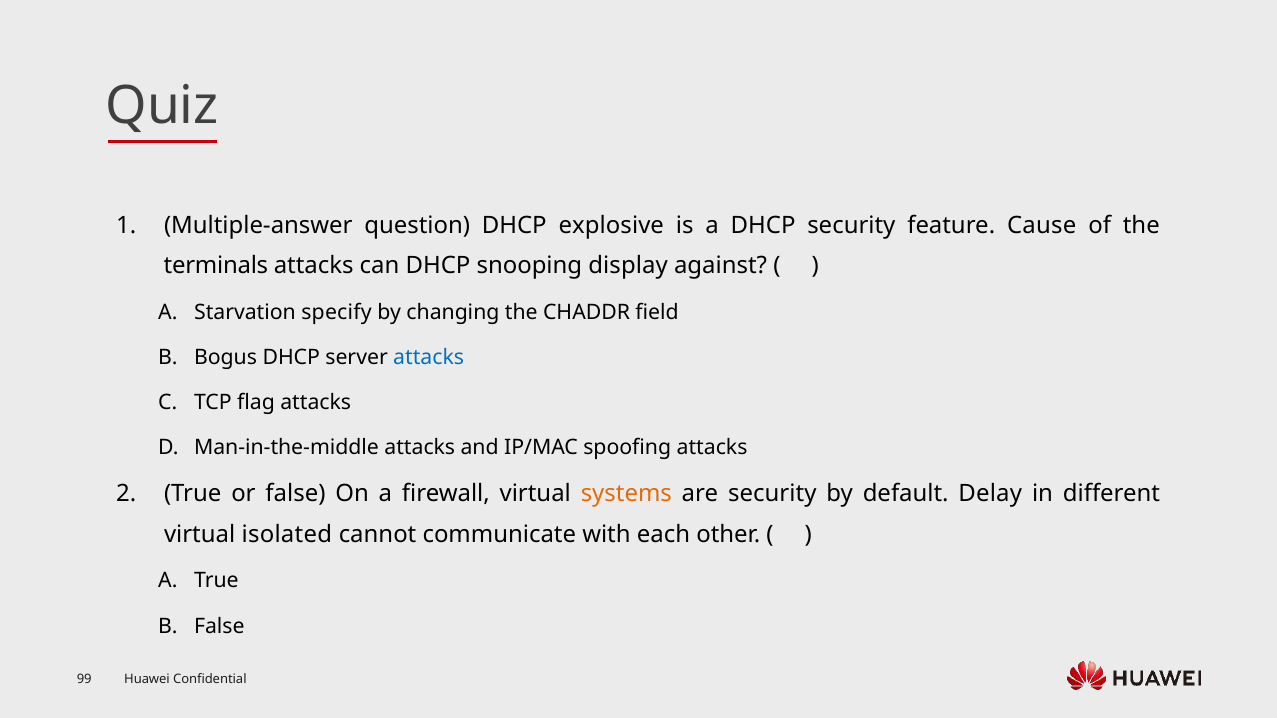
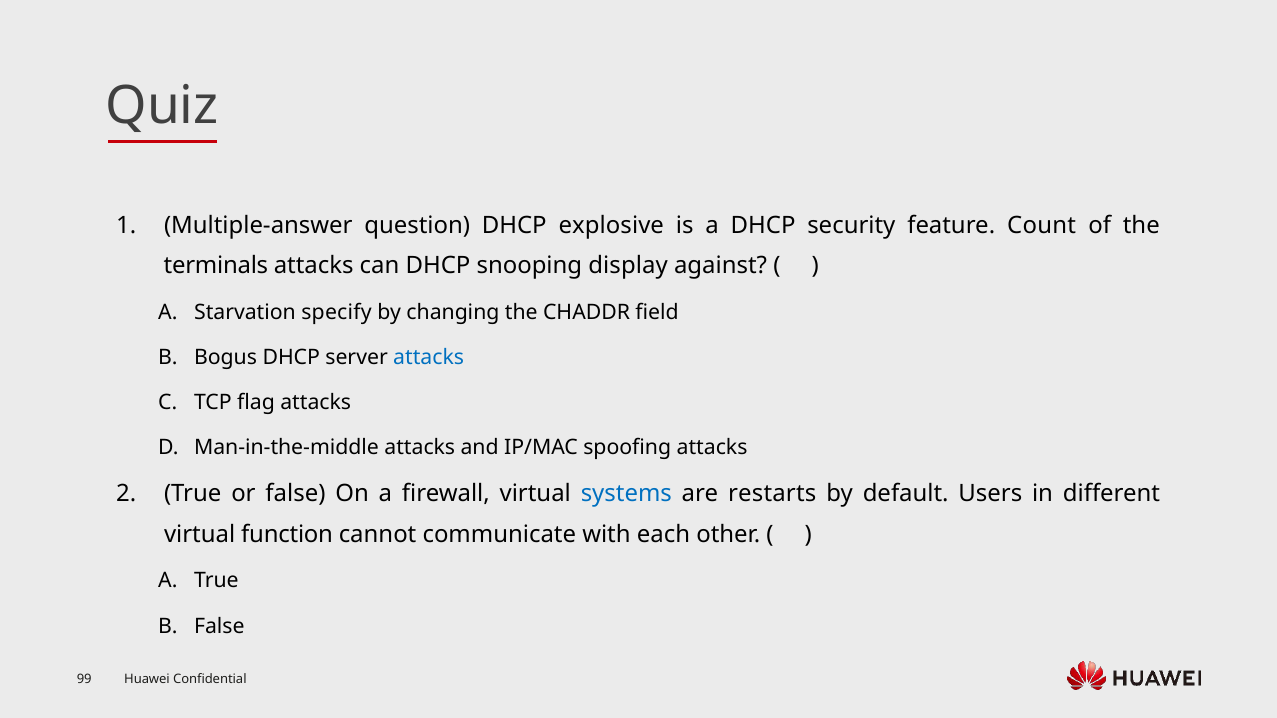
Cause: Cause -> Count (1042, 225)
systems colour: orange -> blue (626, 494)
are security: security -> restarts (772, 494)
Delay: Delay -> Users (990, 494)
isolated: isolated -> function (287, 534)
